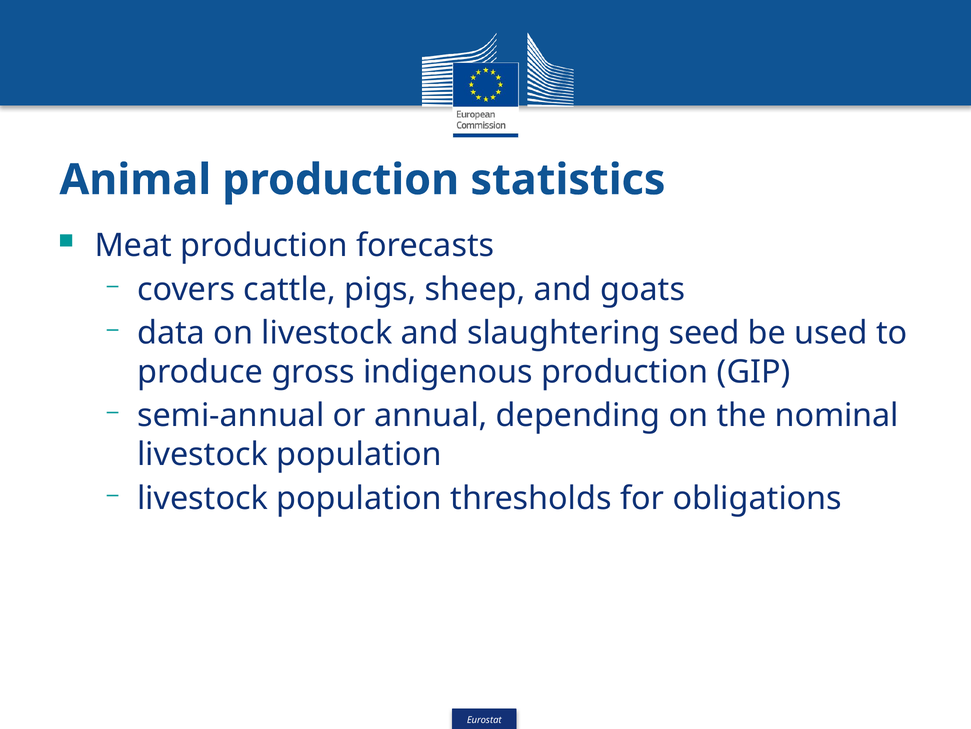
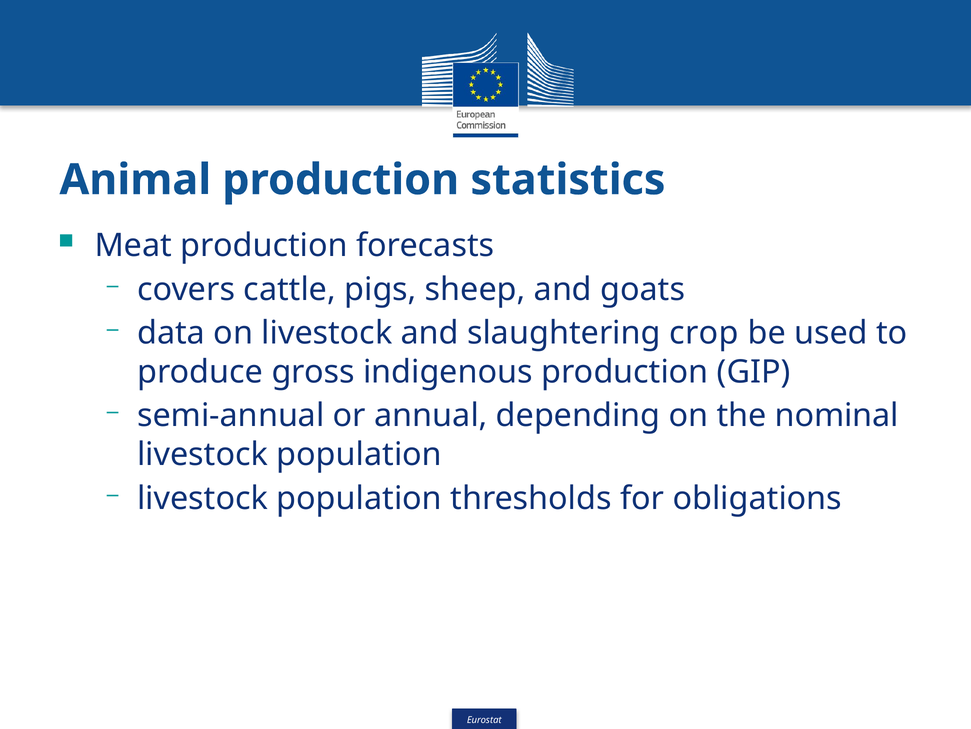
seed: seed -> crop (704, 333)
